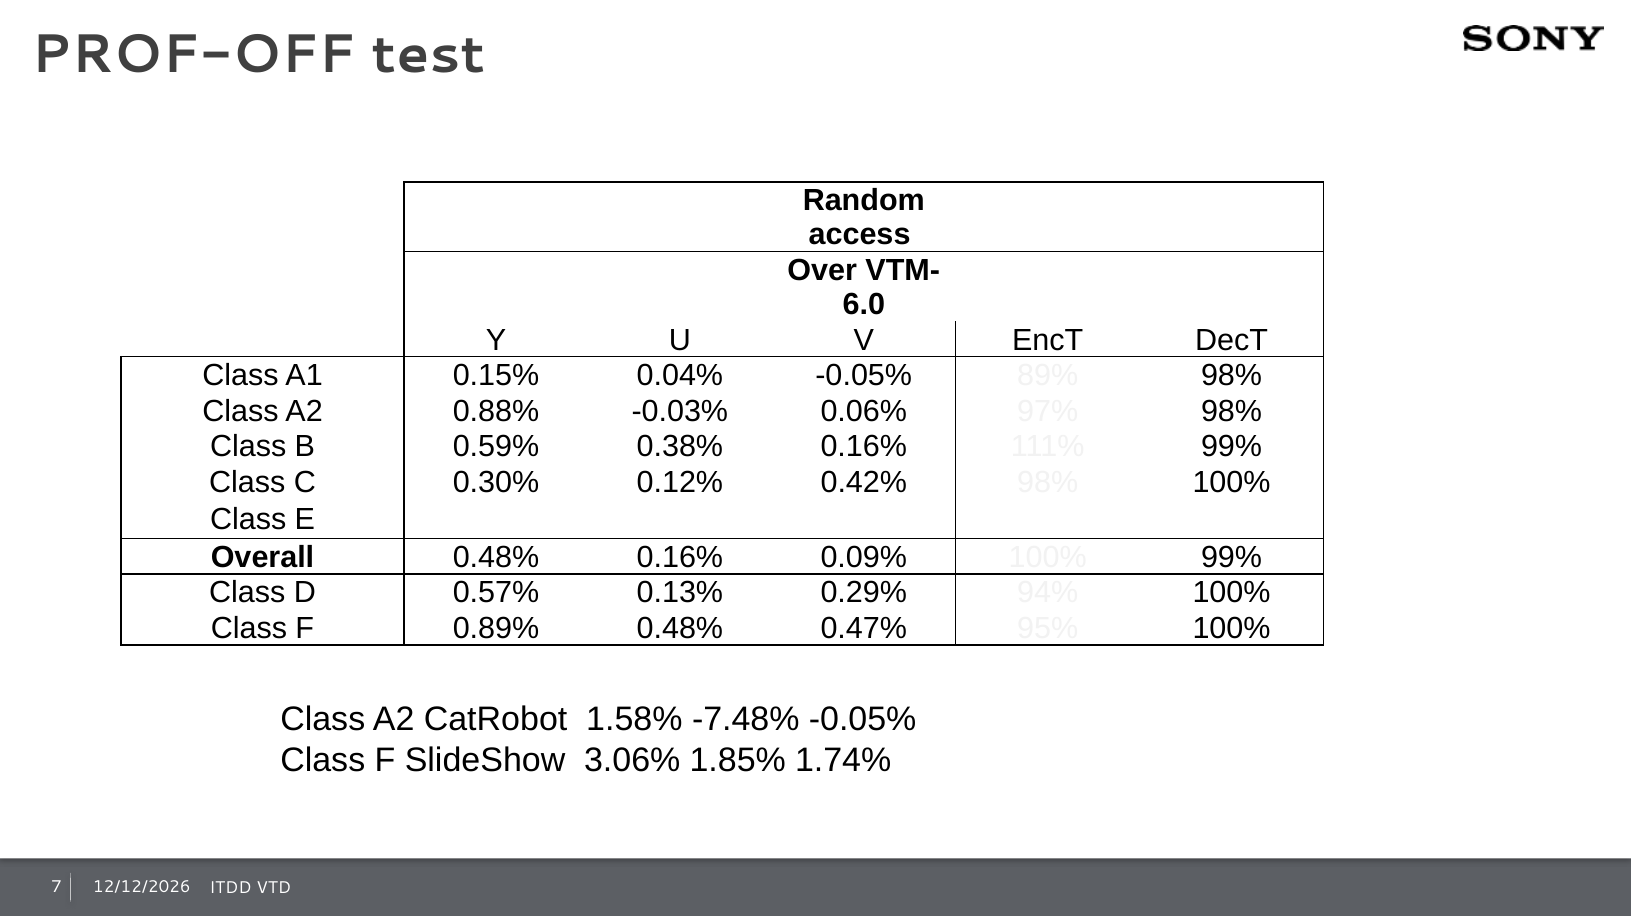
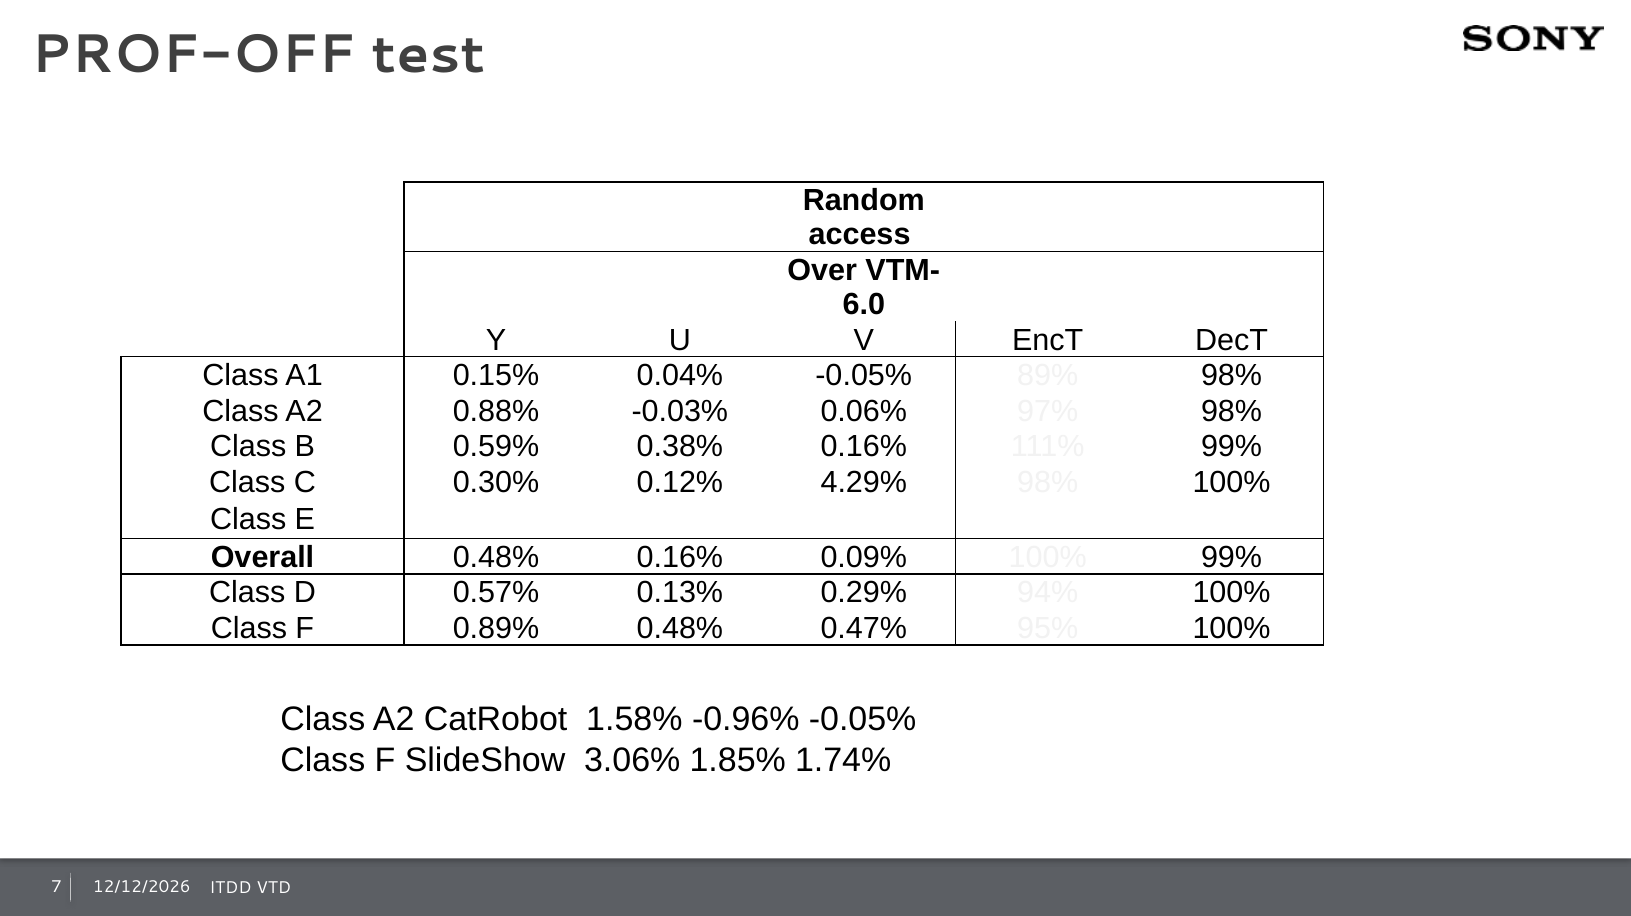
0.42%: 0.42% -> 4.29% (864, 482)
-7.48%: -7.48% -> -0.96% (746, 720)
